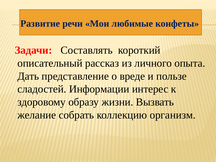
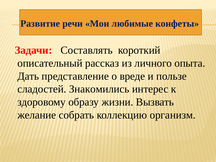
Информации: Информации -> Знакомились (99, 89)
